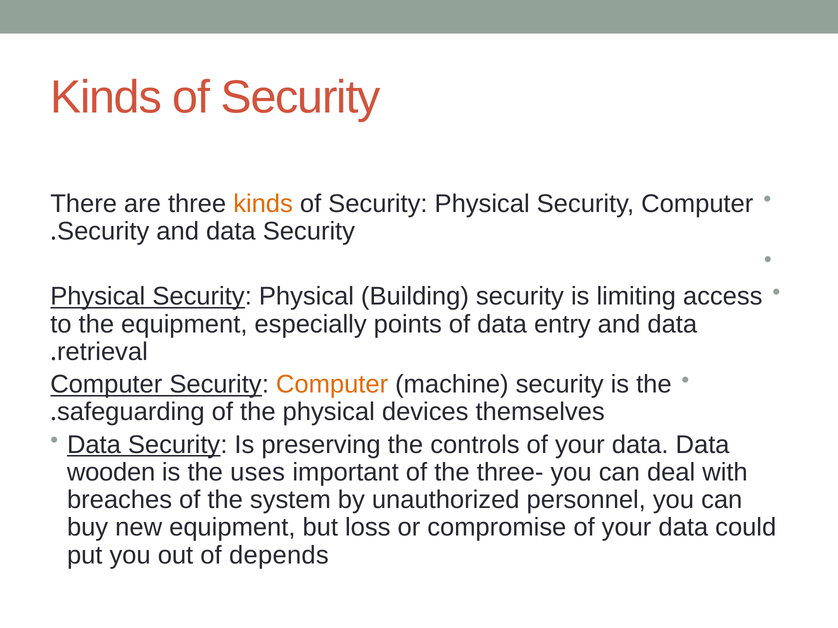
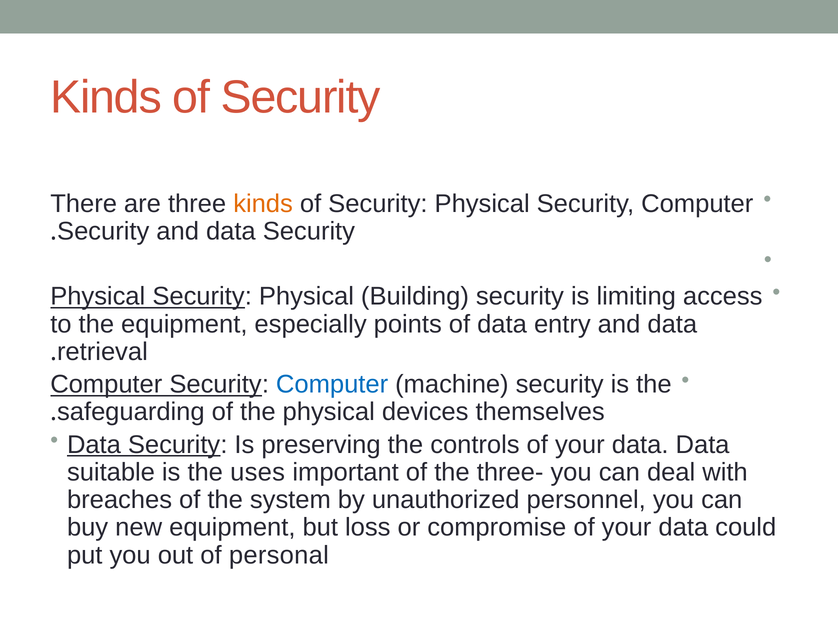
Computer colour: orange -> blue (332, 385)
wooden: wooden -> suitable (111, 473)
depends: depends -> personal (279, 556)
